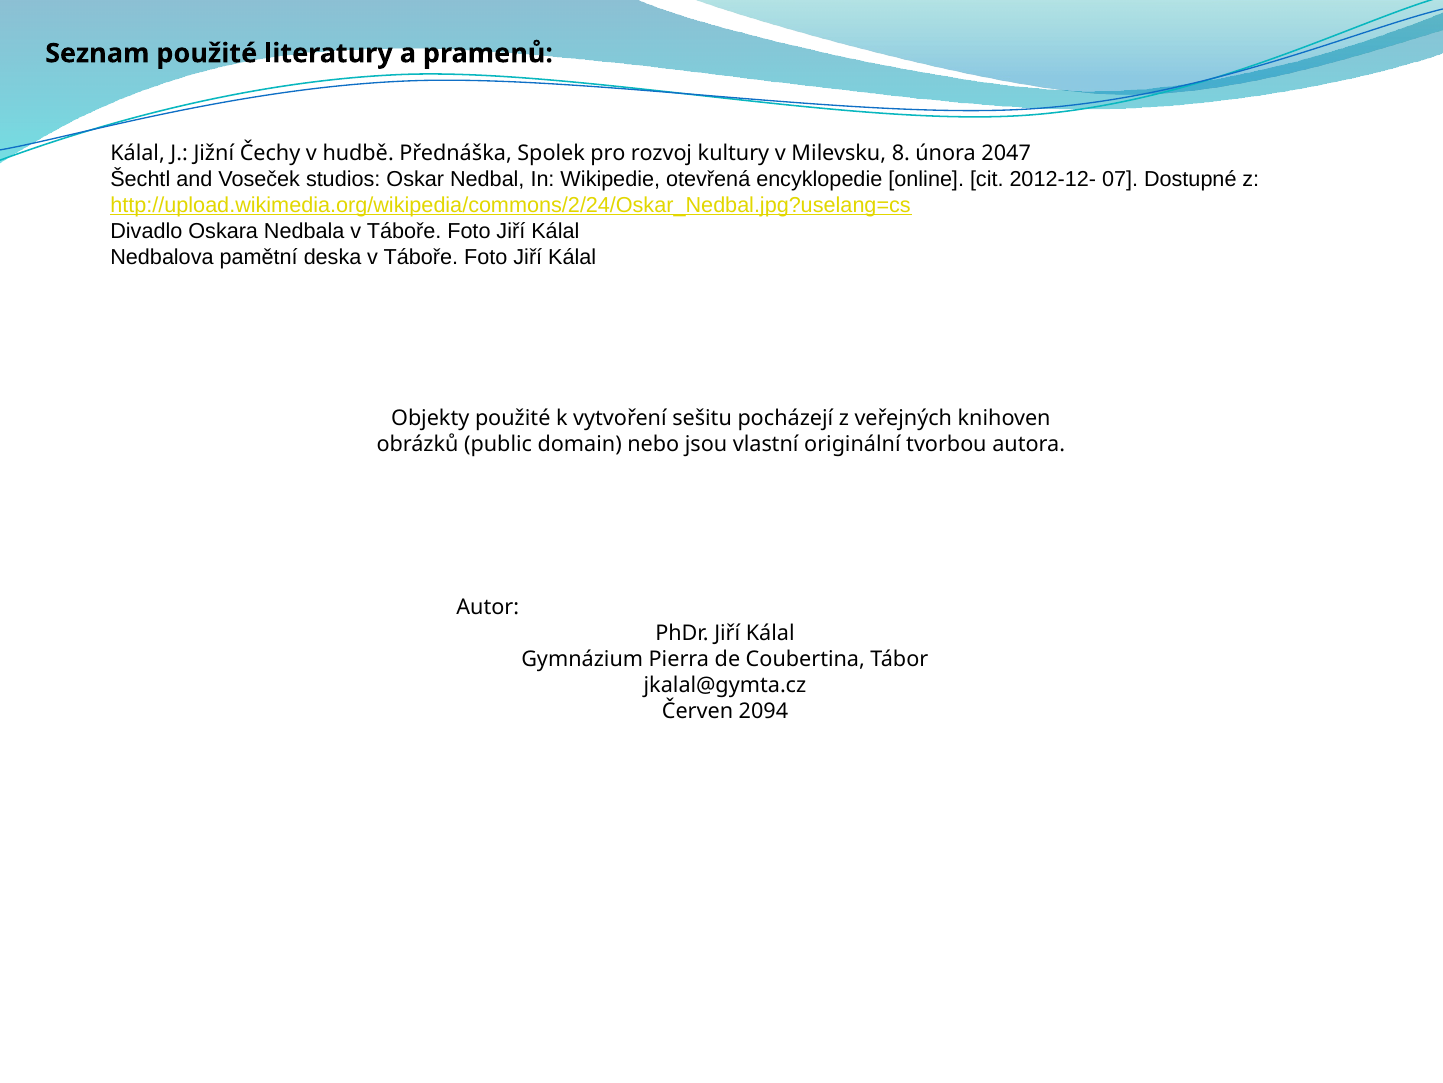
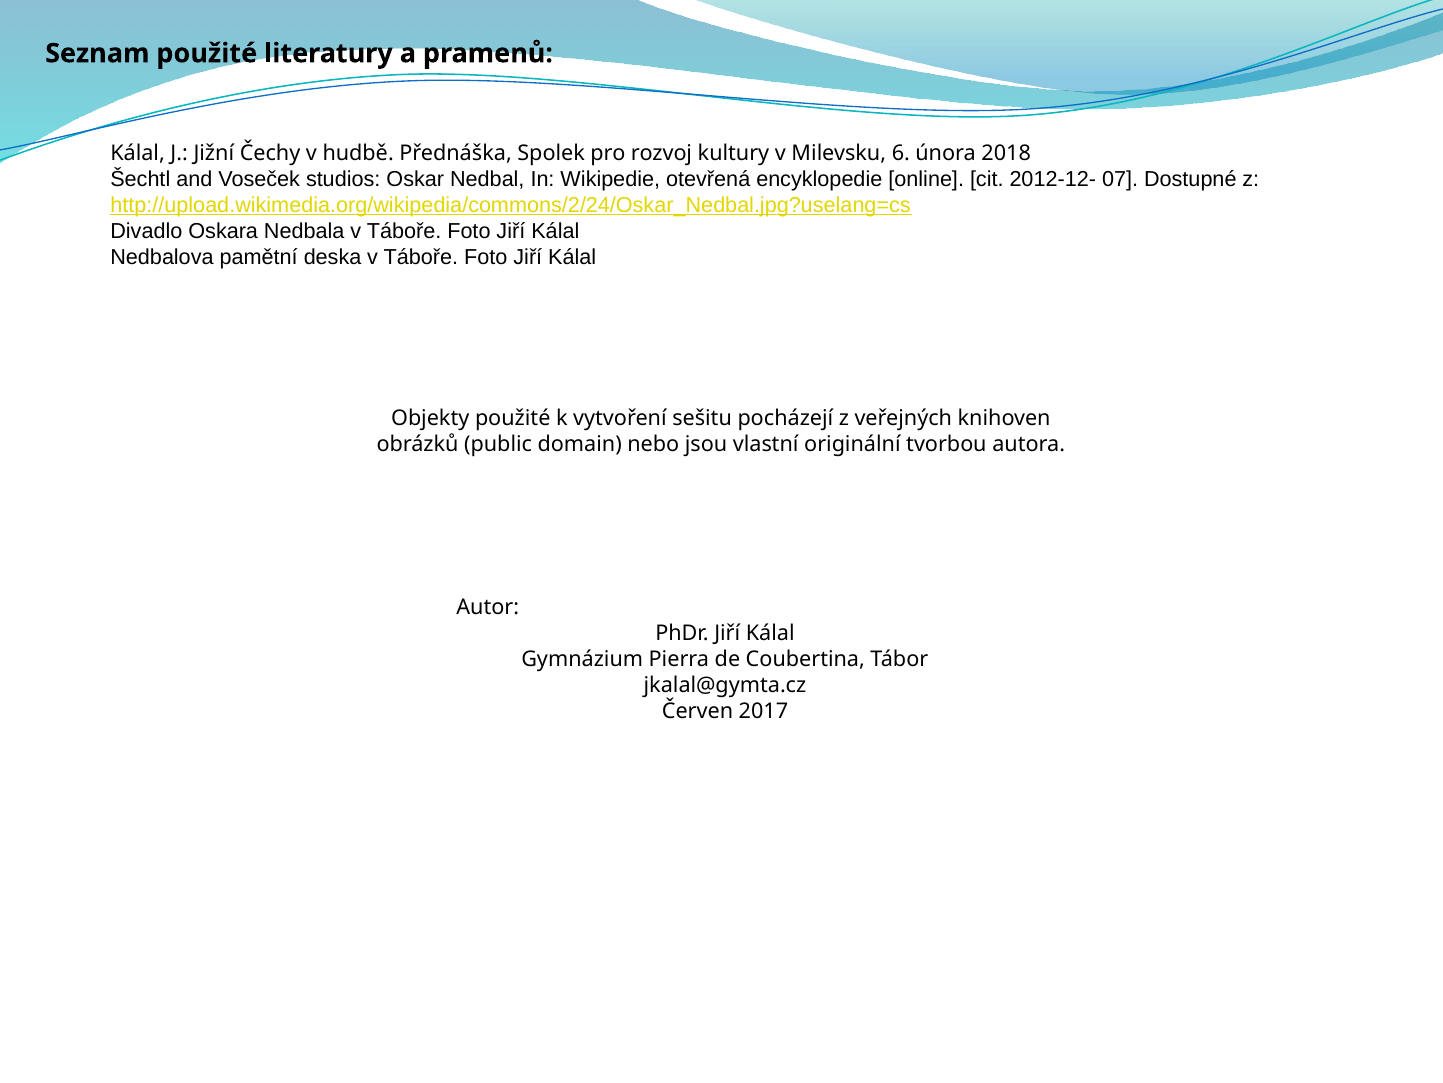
8: 8 -> 6 (901, 153)
2047: 2047 -> 2018 (1006, 153)
2094: 2094 -> 2017 (763, 711)
